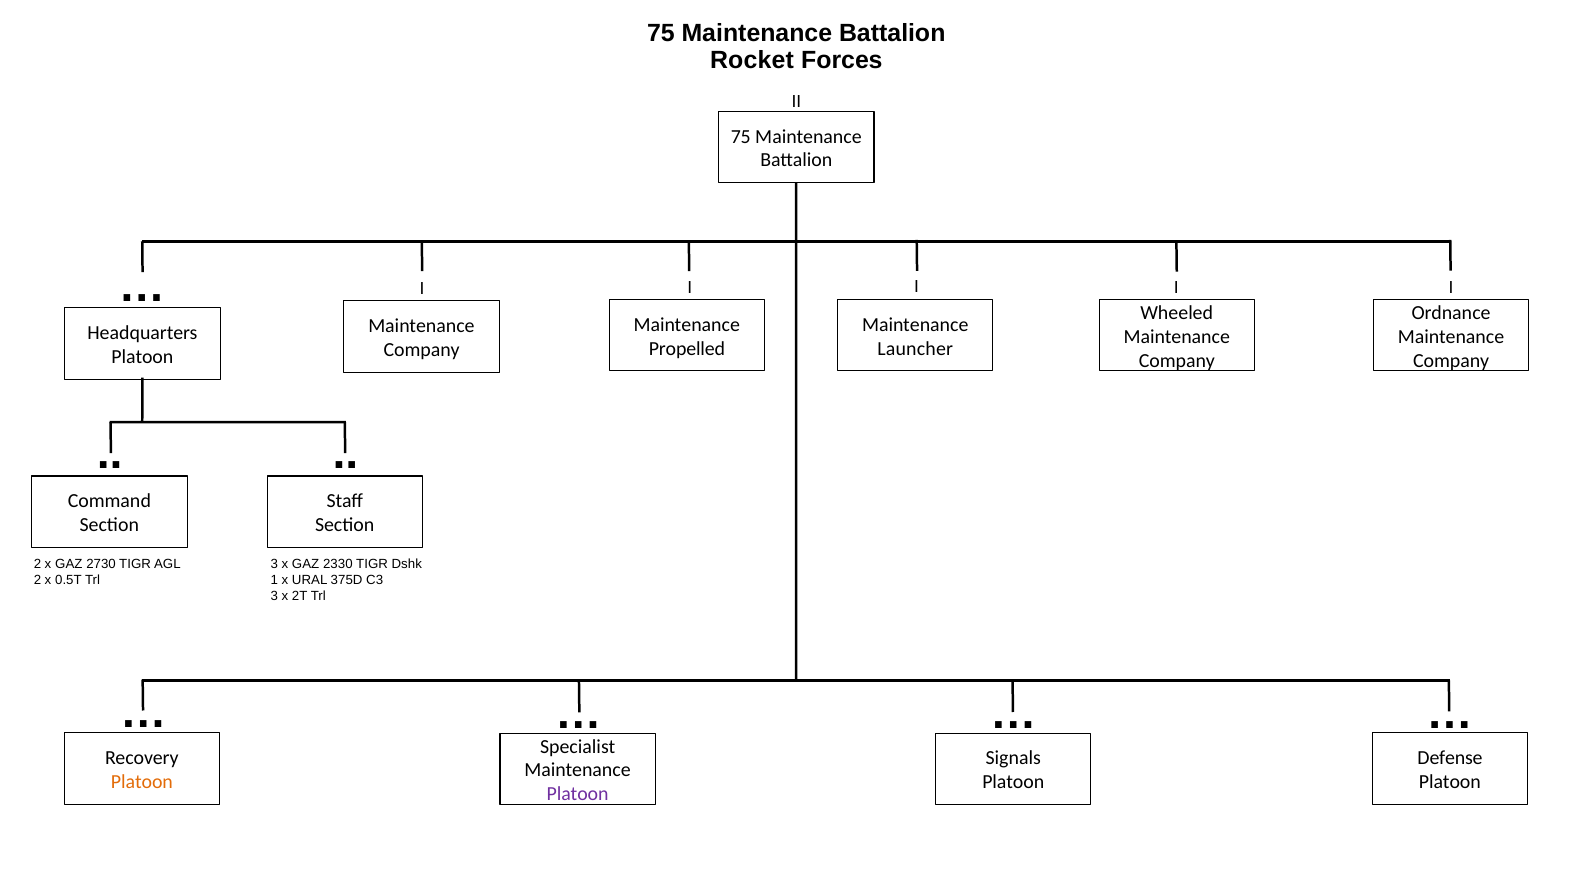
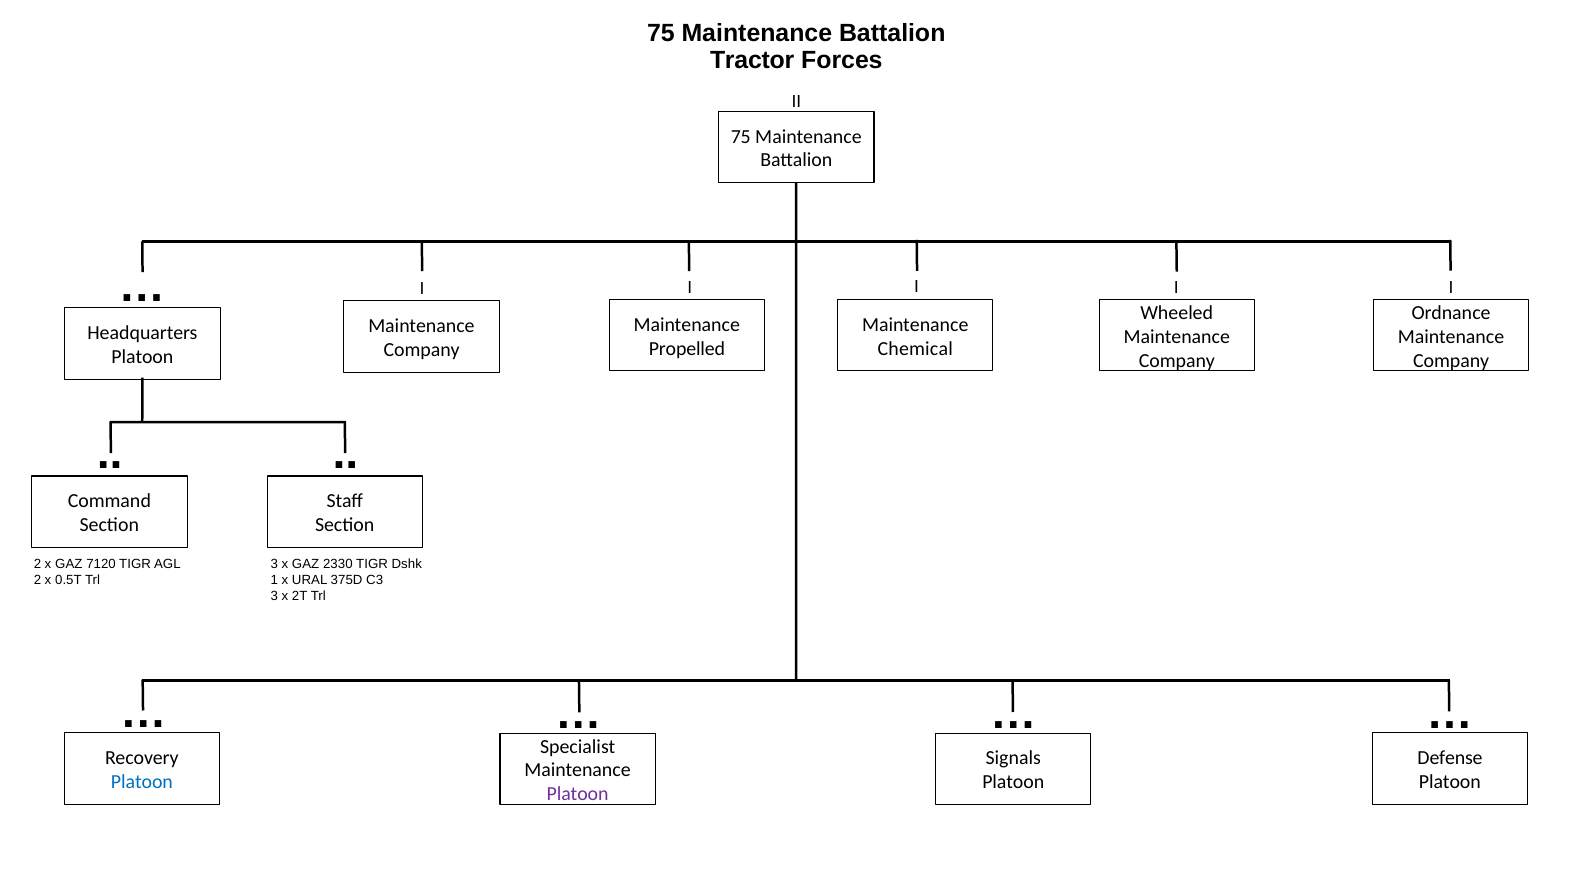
Rocket: Rocket -> Tractor (752, 60)
Launcher: Launcher -> Chemical (915, 349)
2730: 2730 -> 7120 (101, 564)
Platoon colour: orange -> blue (142, 782)
